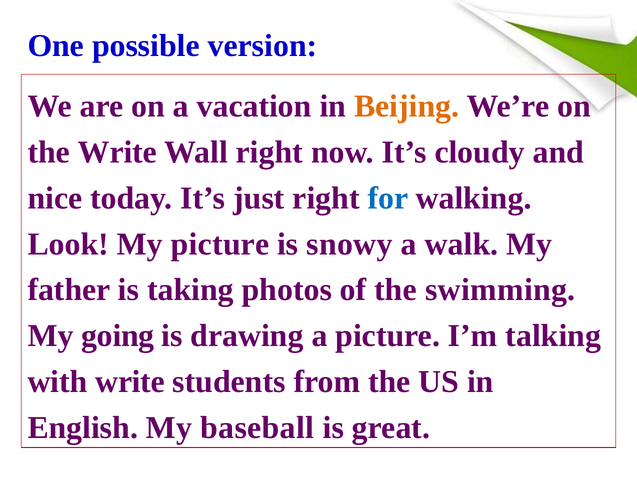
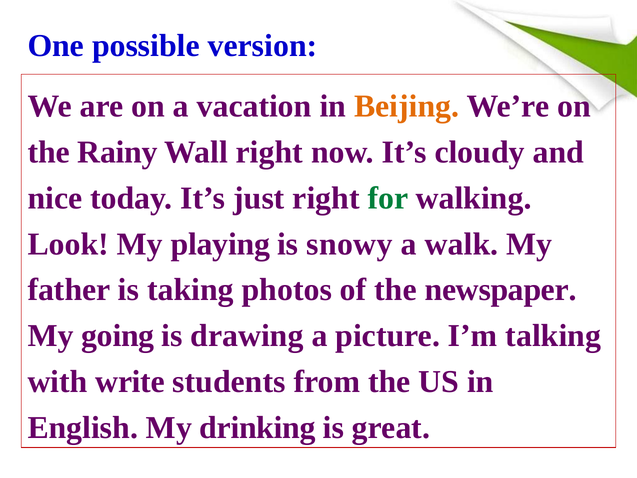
the Write: Write -> Rainy (117, 152)
for colour: blue -> green (388, 198)
My picture: picture -> playing (220, 244)
swimming: swimming -> newspaper (501, 290)
baseball: baseball -> drinking (258, 427)
